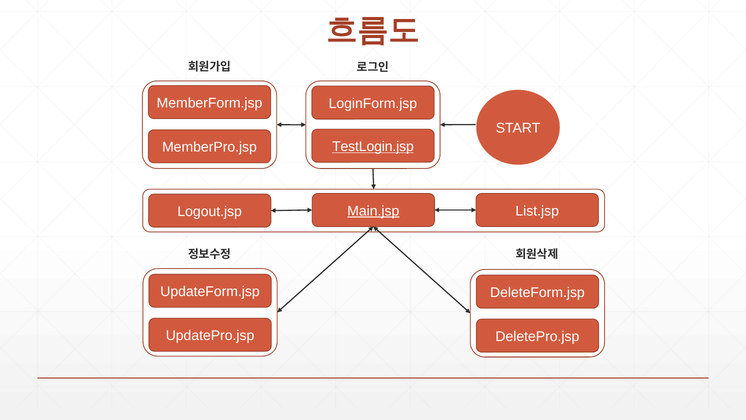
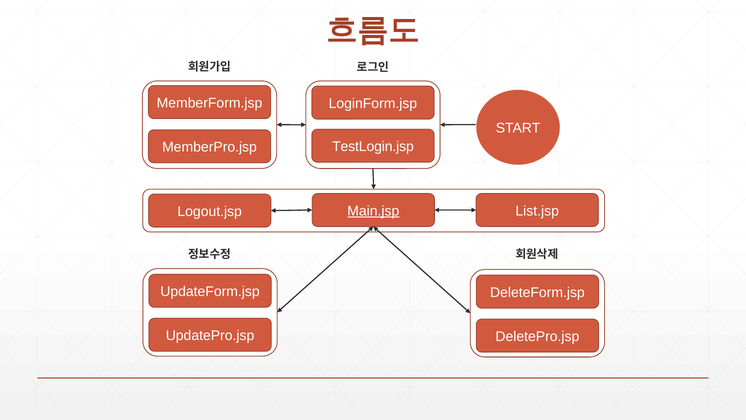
TestLogin.jsp underline: present -> none (373, 147)
